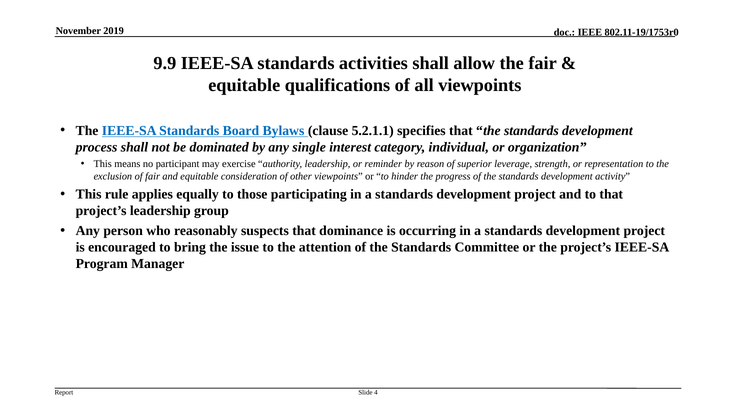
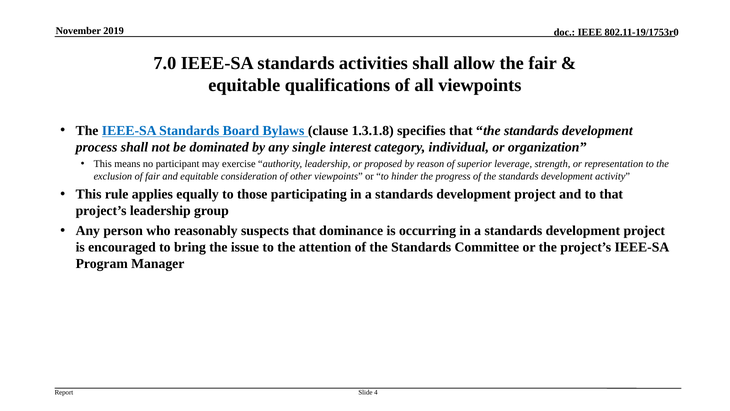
9.9: 9.9 -> 7.0 (165, 63)
5.2.1.1: 5.2.1.1 -> 1.3.1.8 (373, 131)
reminder: reminder -> proposed (383, 164)
